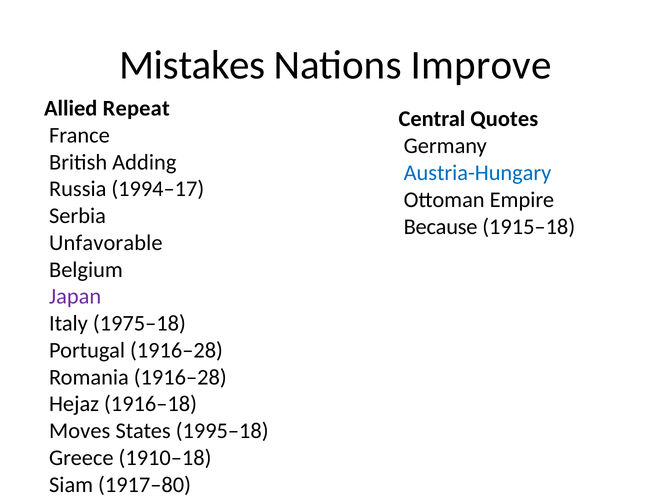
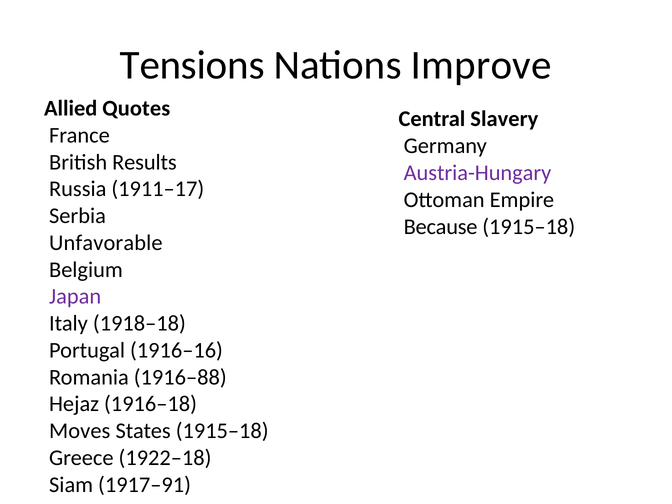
Mistakes: Mistakes -> Tensions (192, 65)
Repeat: Repeat -> Quotes (136, 108)
Quotes: Quotes -> Slavery (504, 119)
Adding: Adding -> Results (144, 162)
Austria-Hungary colour: blue -> purple (477, 173)
1994–17: 1994–17 -> 1911–17 (158, 189)
1975–18: 1975–18 -> 1918–18 (139, 323)
Portugal 1916–28: 1916–28 -> 1916–16 (176, 350)
Romania 1916–28: 1916–28 -> 1916–88 (180, 377)
States 1995–18: 1995–18 -> 1915–18 (222, 431)
1910–18: 1910–18 -> 1922–18 (165, 458)
1917–80: 1917–80 -> 1917–91 (145, 485)
